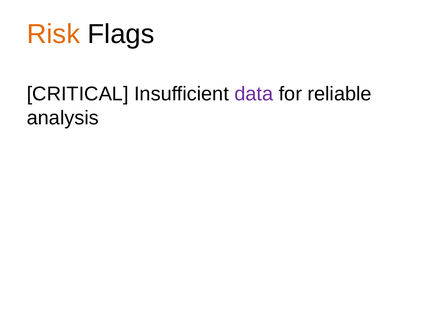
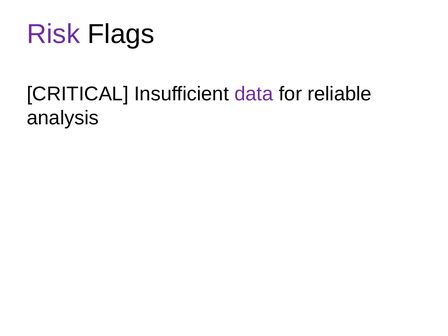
Risk colour: orange -> purple (53, 34)
